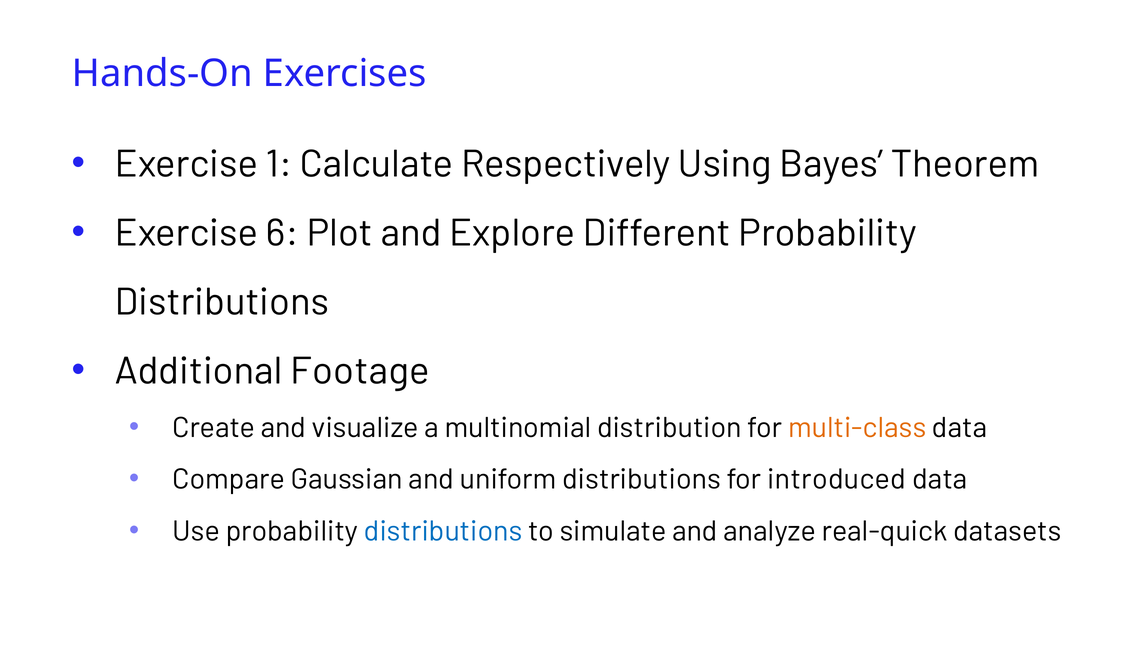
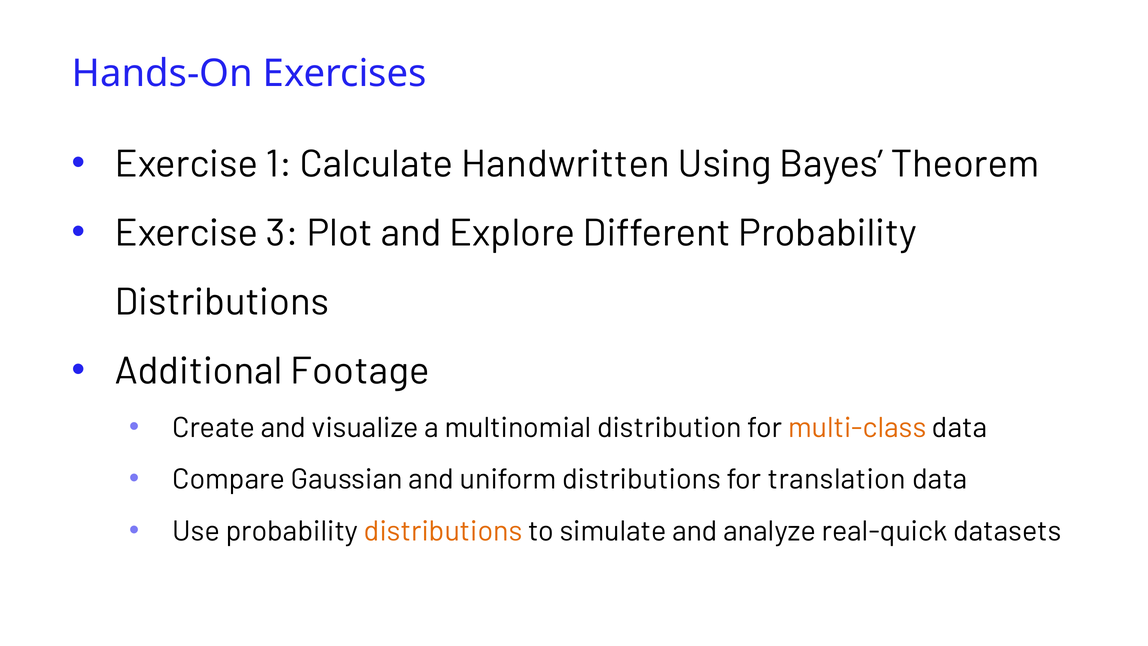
Respectively: Respectively -> Handwritten (565, 164)
6: 6 -> 3 (282, 233)
introduced: introduced -> translation (837, 479)
distributions colour: blue -> orange (443, 531)
